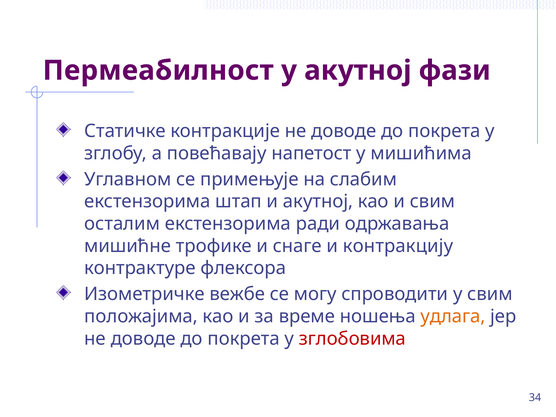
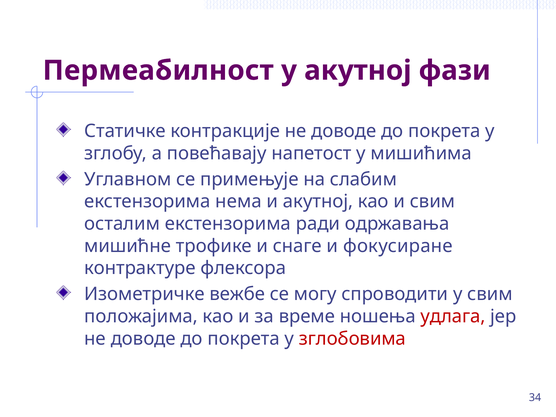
штап: штап -> нема (238, 201)
контракцију: контракцију -> фокусиране (398, 246)
удлага colour: orange -> red (453, 316)
